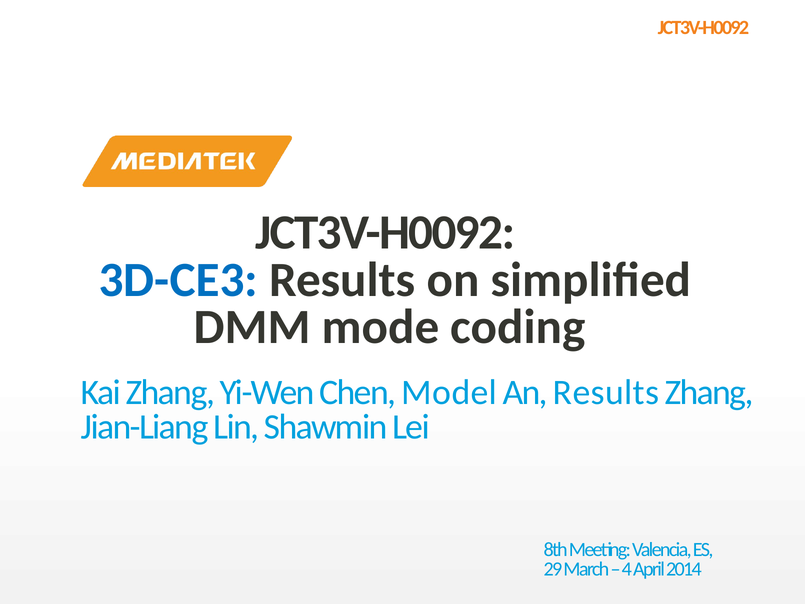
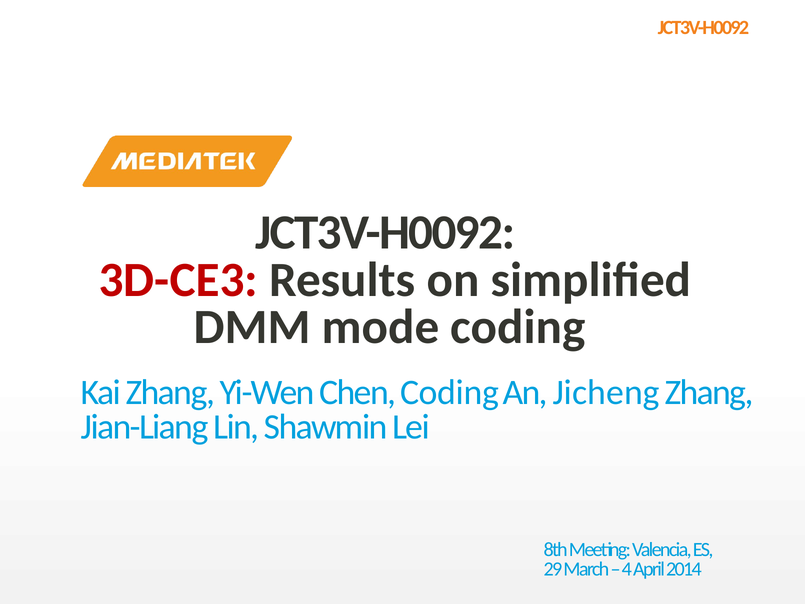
3D-CE3 colour: blue -> red (178, 280)
Chen Model: Model -> Coding (450, 392)
An Results: Results -> Jicheng (606, 392)
